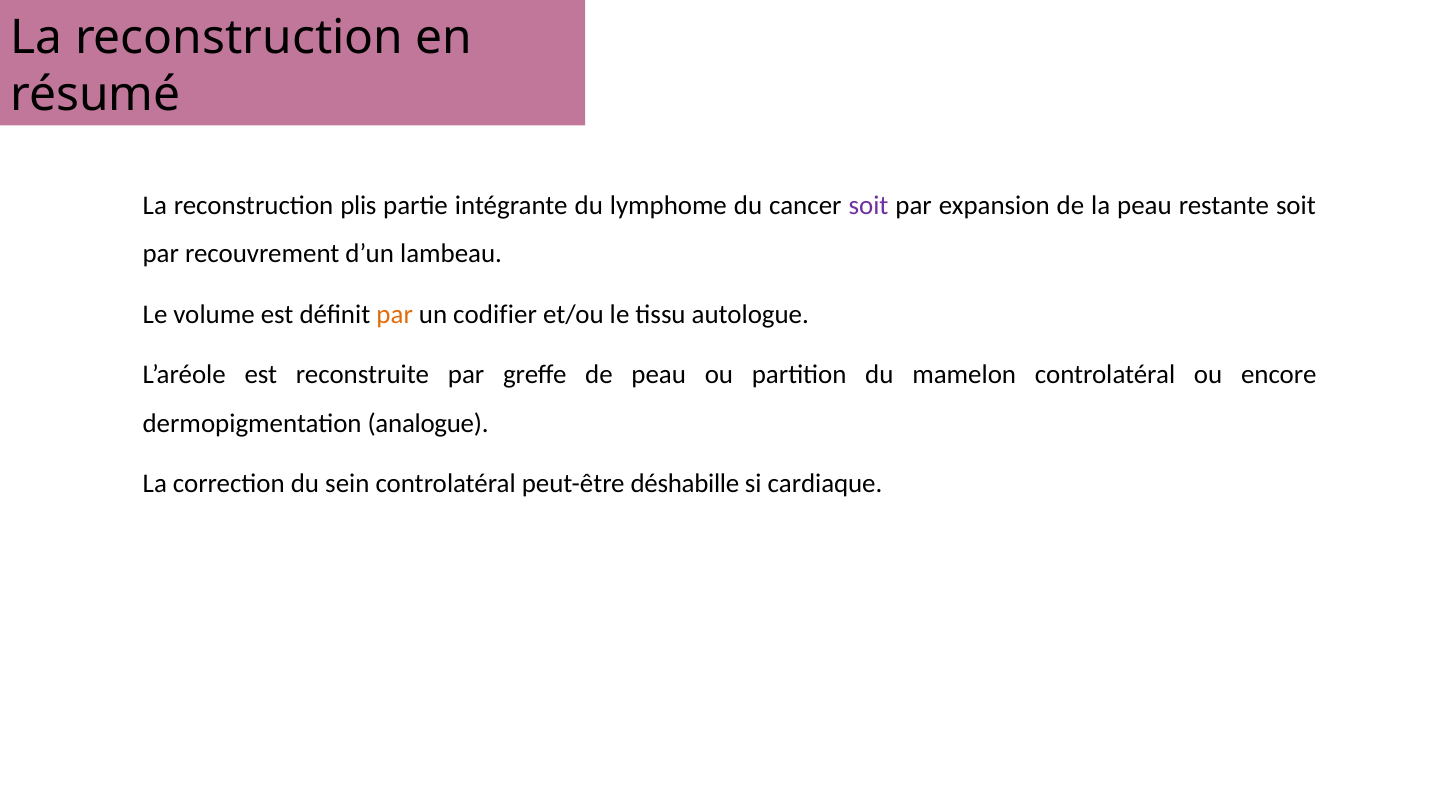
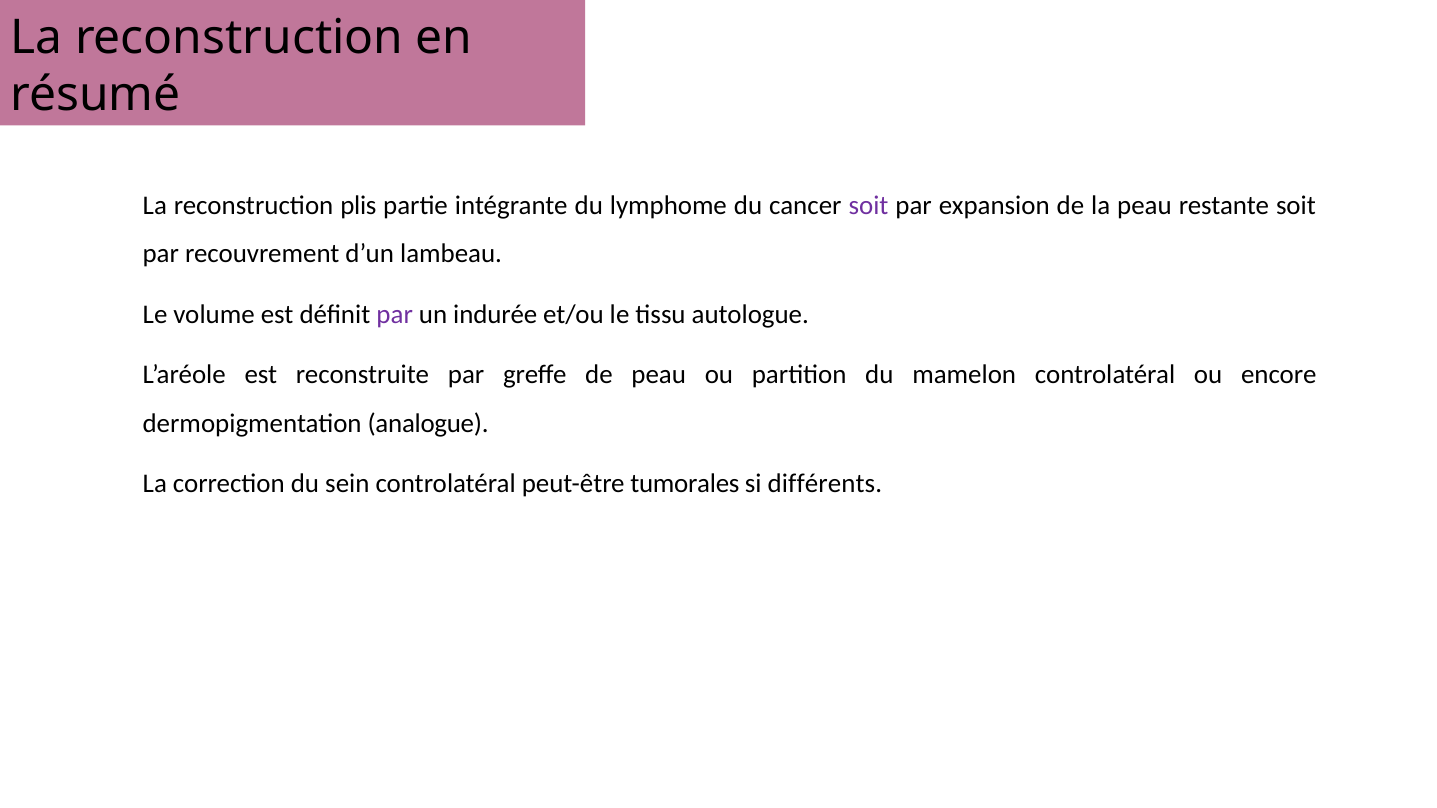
par colour: orange -> purple (395, 315)
codifier: codifier -> indurée (495, 315)
déshabille: déshabille -> tumorales (685, 484)
cardiaque: cardiaque -> différents (825, 484)
